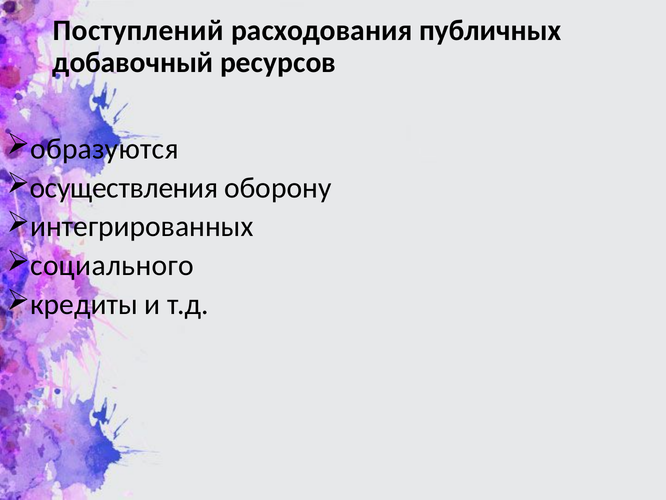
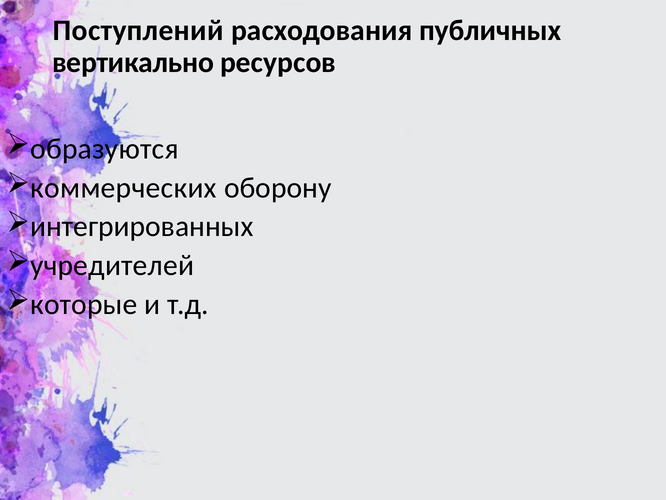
добавочный: добавочный -> вертикально (133, 62)
осуществления: осуществления -> коммерческих (124, 188)
социального: социального -> учредителей (112, 265)
кредиты: кредиты -> которые (84, 304)
